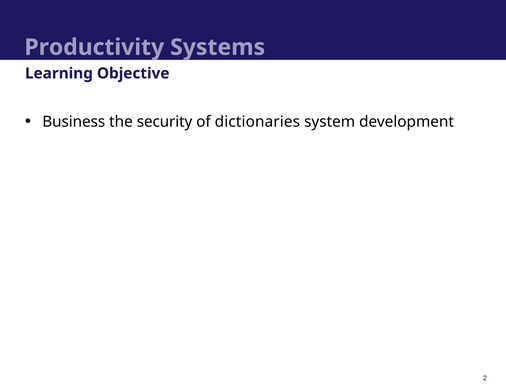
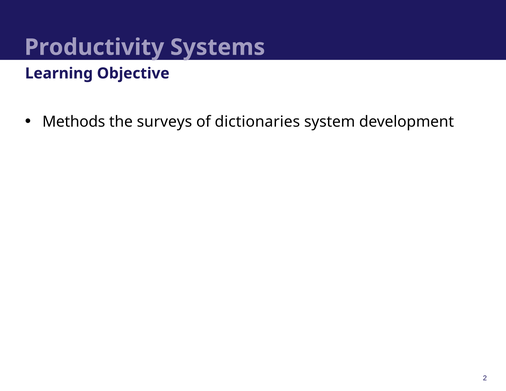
Business: Business -> Methods (74, 122)
security: security -> surveys (164, 122)
